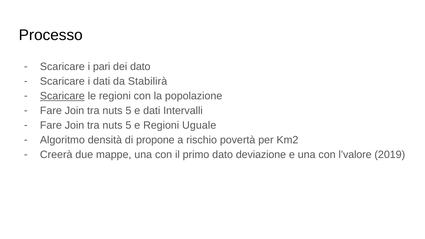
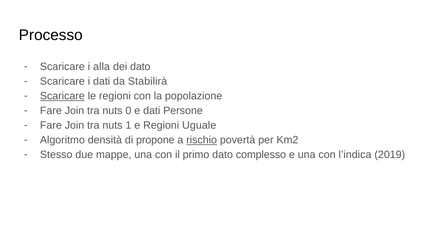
pari: pari -> alla (102, 67)
5: 5 -> 0 (128, 111)
Intervalli: Intervalli -> Persone (183, 111)
5: 5 -> 1 (128, 125)
rischio underline: none -> present (202, 140)
Creerà: Creerà -> Stesso (56, 155)
deviazione: deviazione -> complesso (261, 155)
l’valore: l’valore -> l’indica (355, 155)
